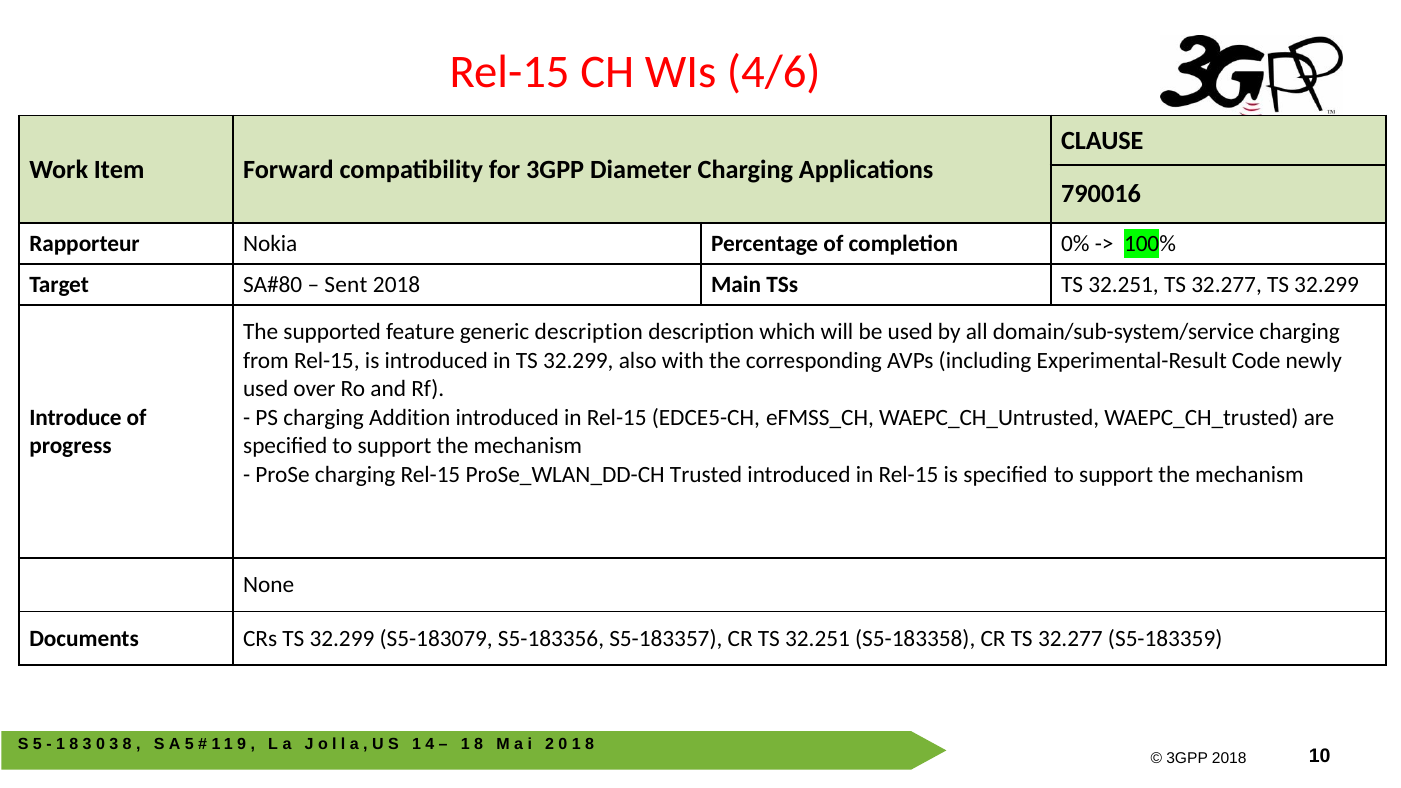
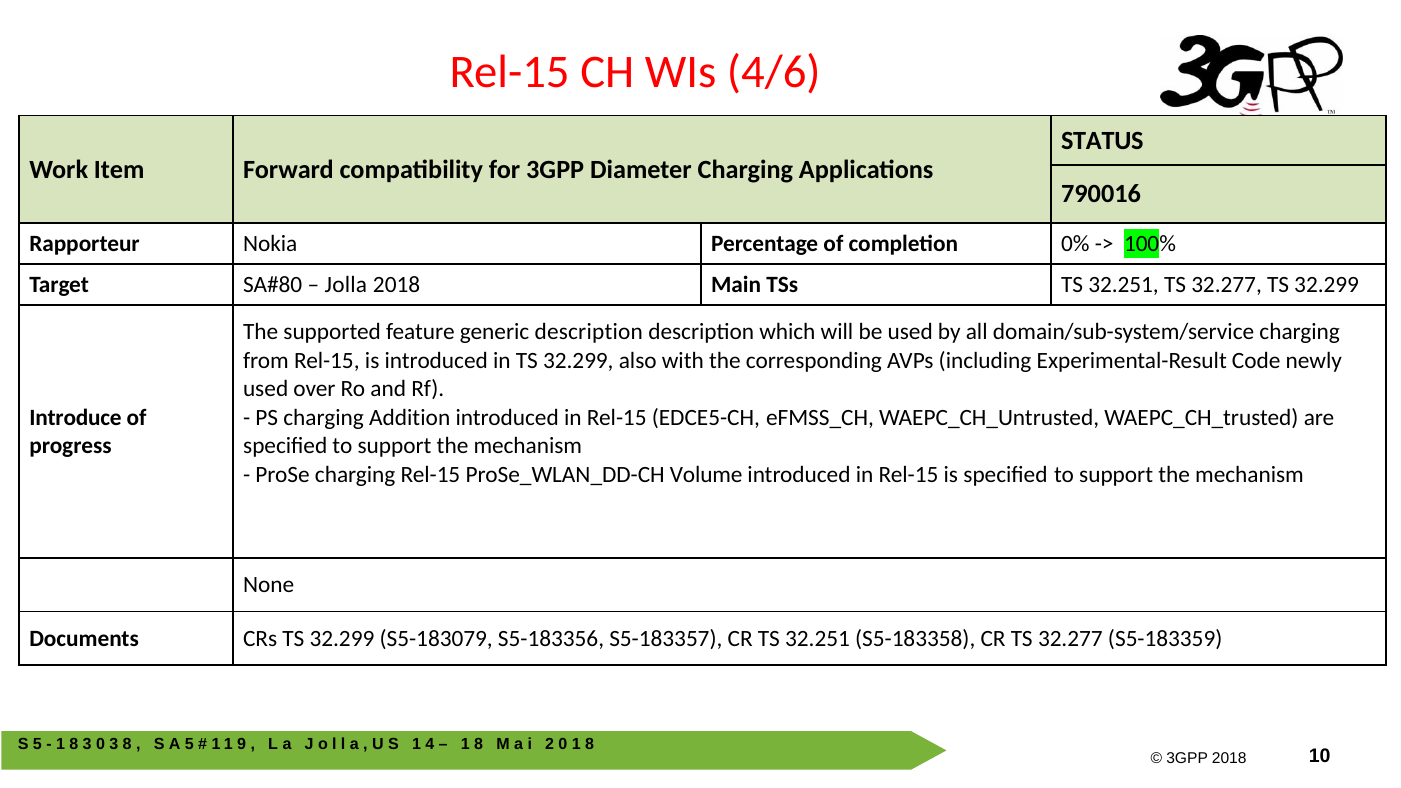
CLAUSE: CLAUSE -> STATUS (1102, 141)
Sent: Sent -> Jolla (346, 285)
Trusted: Trusted -> Volume (706, 475)
